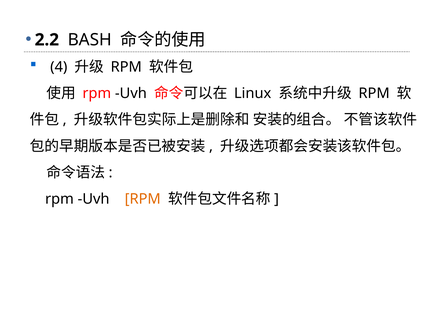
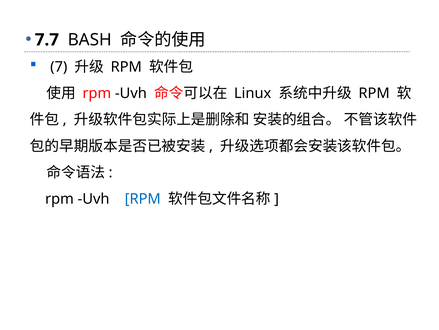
2.2: 2.2 -> 7.7 (47, 40)
4: 4 -> 7 (59, 67)
RPM colour: orange -> blue (143, 199)
